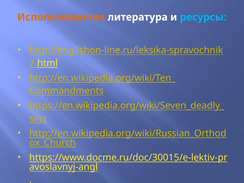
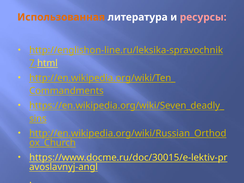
ресурсы colour: light blue -> pink (203, 17)
